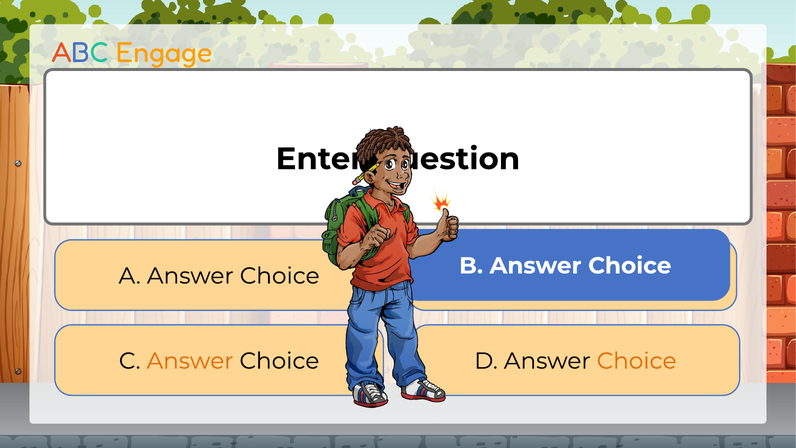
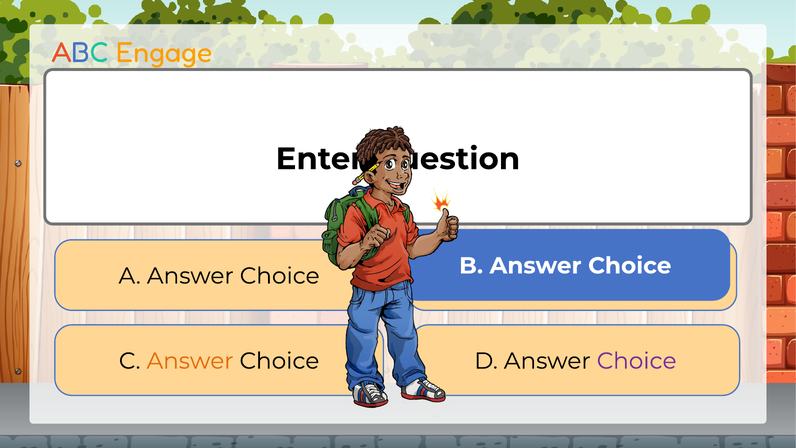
Choice colour: orange -> purple (637, 361)
